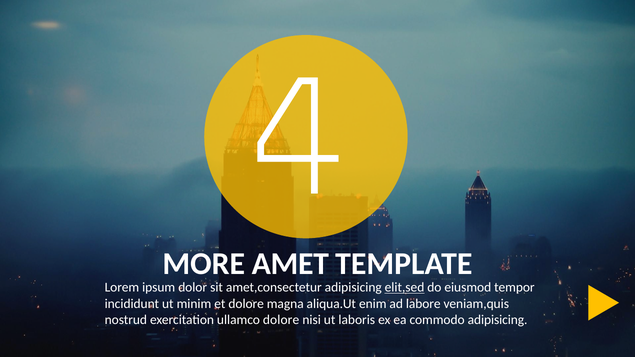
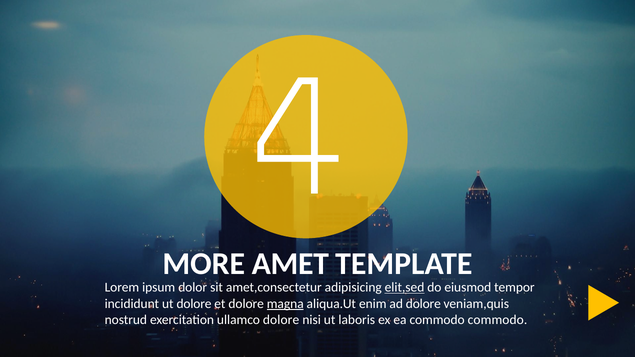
ut minim: minim -> dolore (194, 304)
magna underline: none -> present (285, 304)
ad labore: labore -> dolore (423, 304)
commodo adipisicing: adipisicing -> commodo (497, 320)
